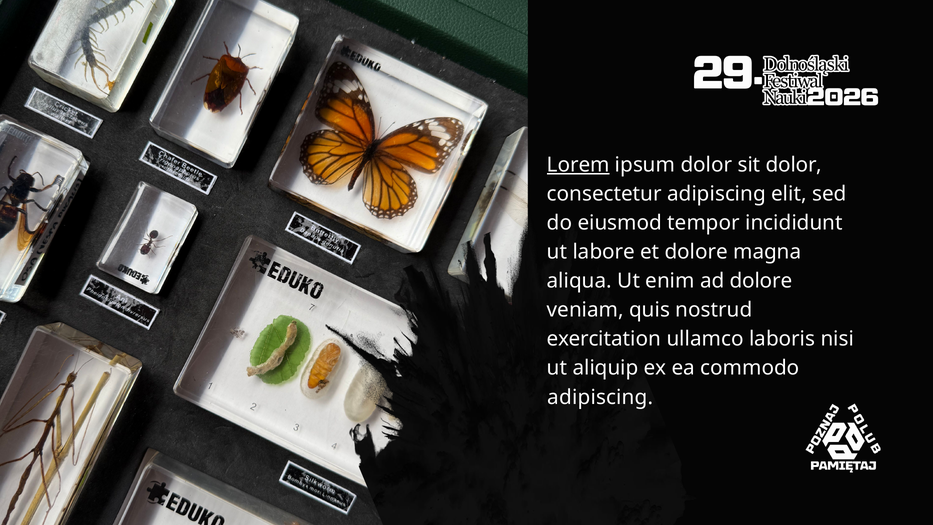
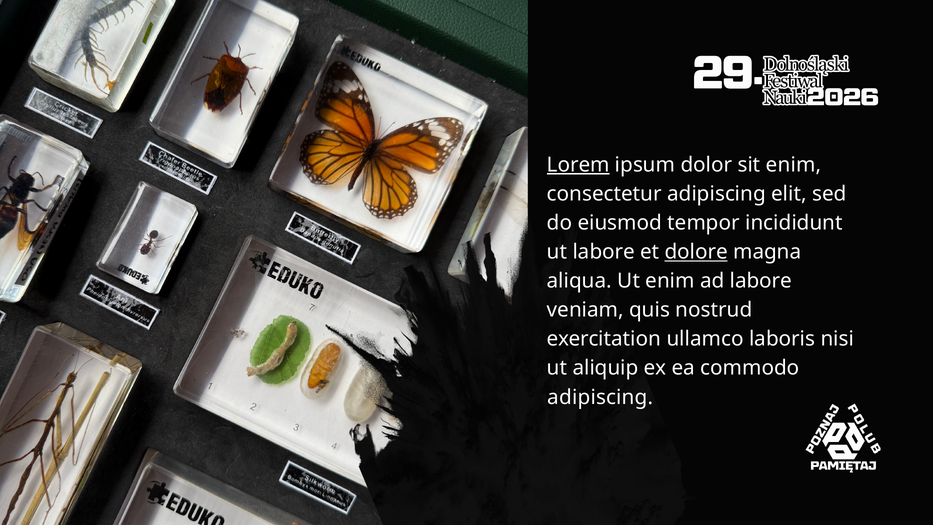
sit dolor: dolor -> enim (794, 165)
dolore underline: none -> present (696, 252)
ad dolore: dolore -> labore (761, 281)
